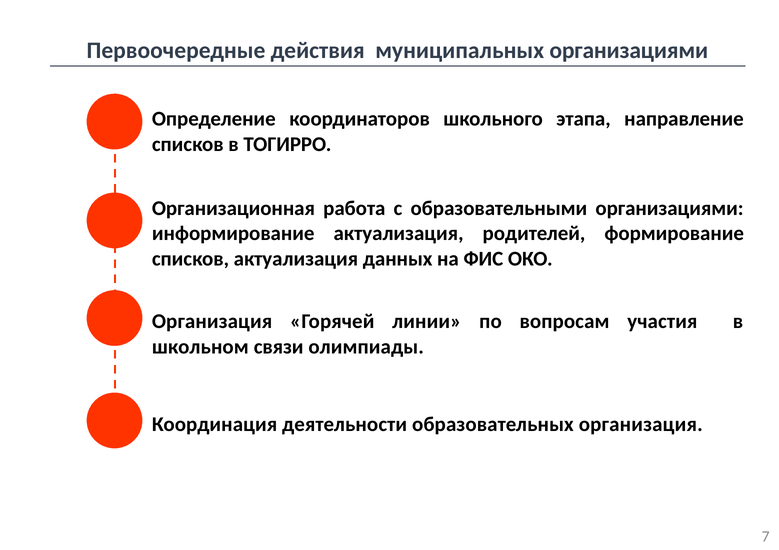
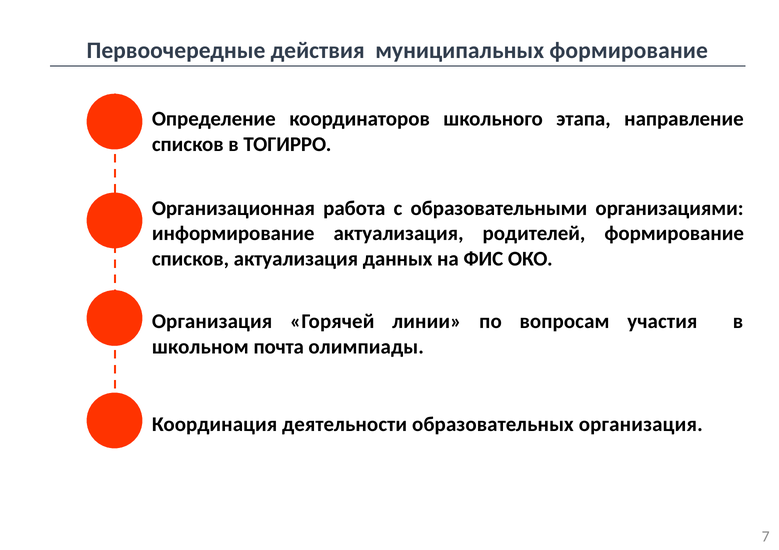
муниципальных организациями: организациями -> формирование (629, 51)
связи: связи -> почта (279, 347)
